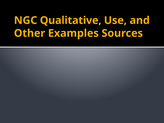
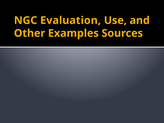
Qualitative: Qualitative -> Evaluation (71, 20)
